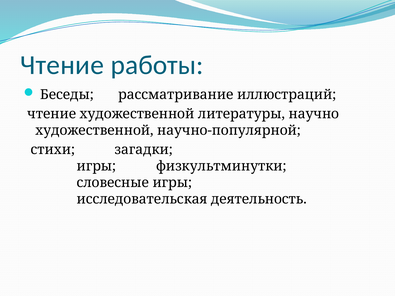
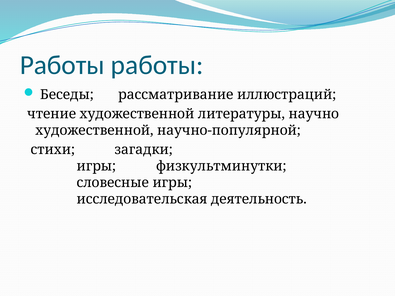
Чтение: Чтение -> Работы (62, 65)
